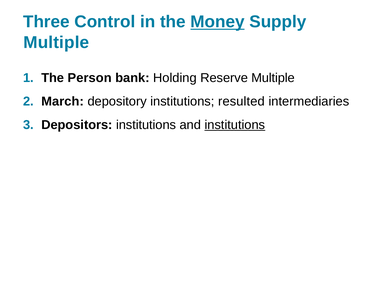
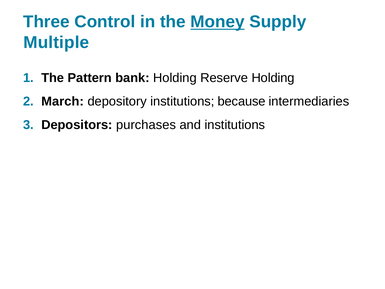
Person: Person -> Pattern (90, 78)
Reserve Multiple: Multiple -> Holding (273, 78)
resulted: resulted -> because (242, 101)
Depositors institutions: institutions -> purchases (146, 125)
institutions underline: present -> none (235, 125)
